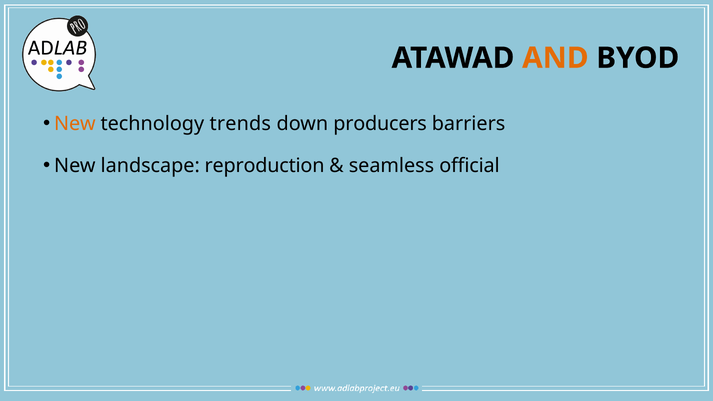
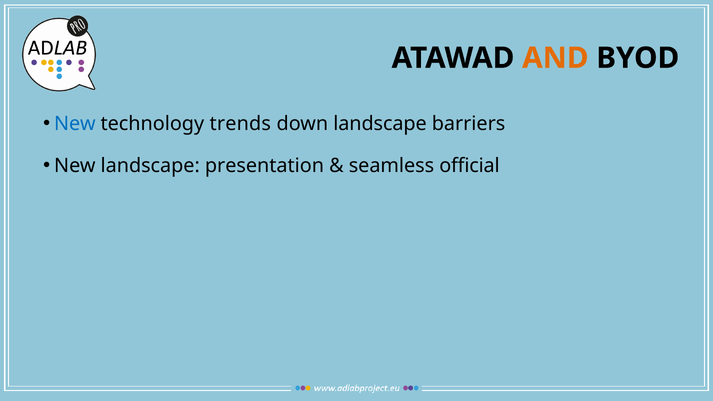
New colour: orange -> blue (75, 124)
down producers: producers -> landscape (380, 124)
reproduction: reproduction -> presentation (264, 166)
